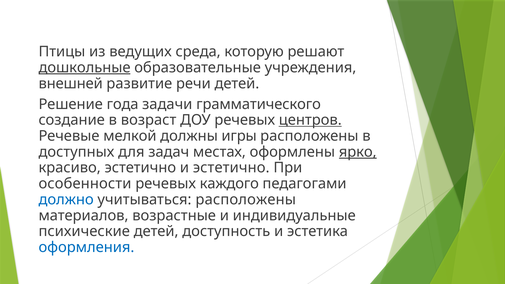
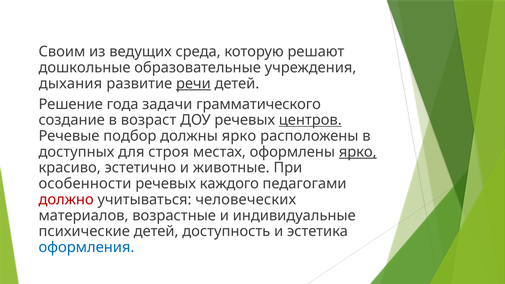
Птицы: Птицы -> Своим (62, 52)
дошкольные underline: present -> none (85, 68)
внешней: внешней -> дыхания (70, 84)
речи underline: none -> present (193, 84)
мелкой: мелкой -> подбор (130, 136)
должны игры: игры -> ярко (239, 136)
задач: задач -> строя (169, 152)
и эстетично: эстетично -> животные (231, 168)
должно colour: blue -> red (66, 200)
учитываться расположены: расположены -> человеческих (246, 200)
